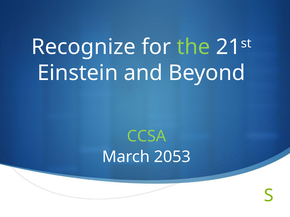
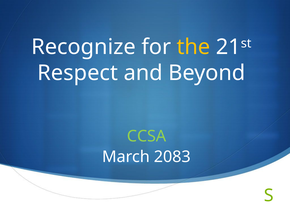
the colour: light green -> yellow (194, 47)
Einstein: Einstein -> Respect (78, 73)
2053: 2053 -> 2083 (172, 157)
